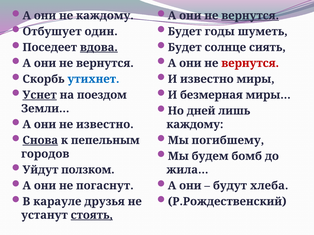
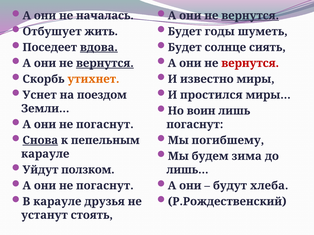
не каждому: каждому -> началась (105, 16)
один: один -> жить (101, 32)
вернутся underline: none -> present (105, 63)
утихнет colour: blue -> orange (93, 79)
Уснет underline: present -> none (40, 95)
безмерная: безмерная -> простился (211, 95)
дней: дней -> воин (201, 111)
известно: известно -> погаснут (105, 125)
каждому: каждому -> погаснут (195, 125)
бомб: бомб -> зима (247, 156)
городов: городов -> карауле (45, 154)
жила…: жила… -> лишь… (187, 170)
стоять underline: present -> none (92, 216)
